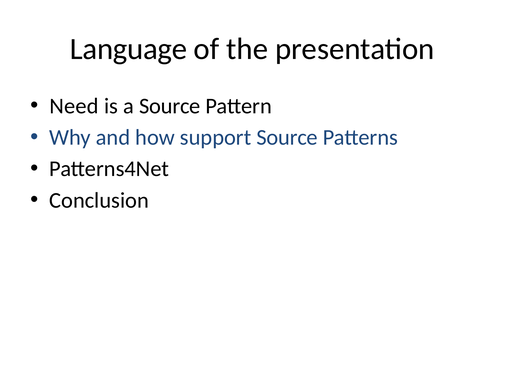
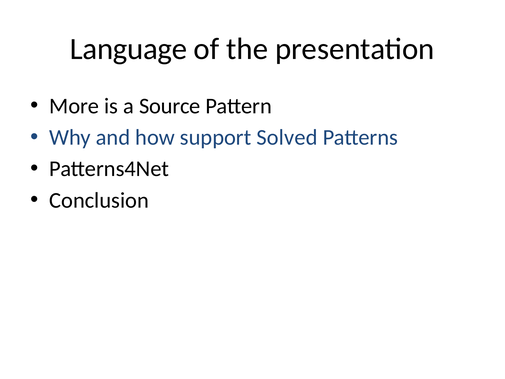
Need: Need -> More (74, 106)
support Source: Source -> Solved (287, 137)
